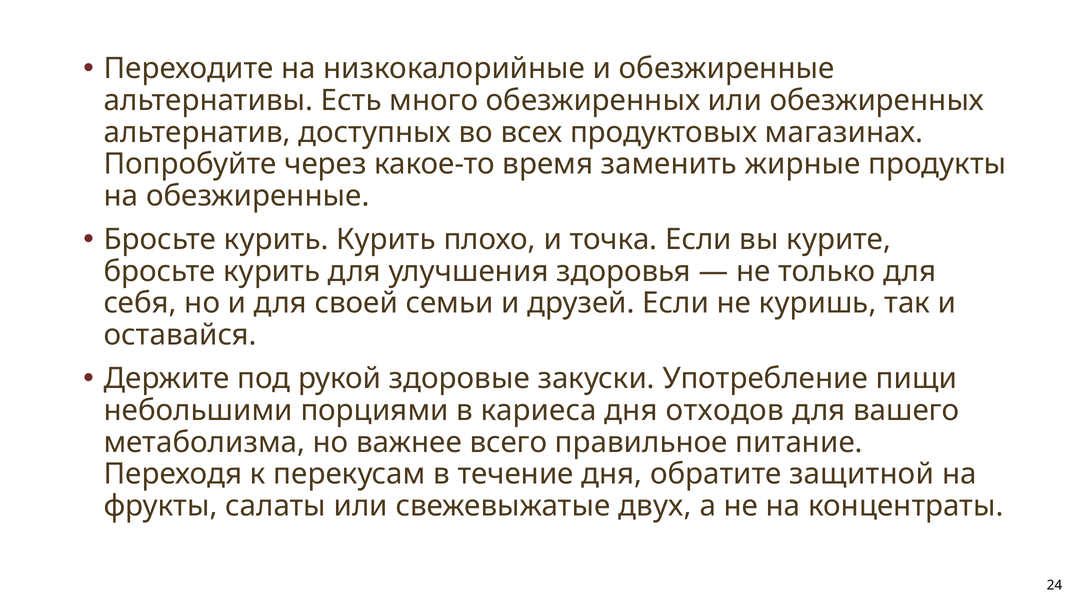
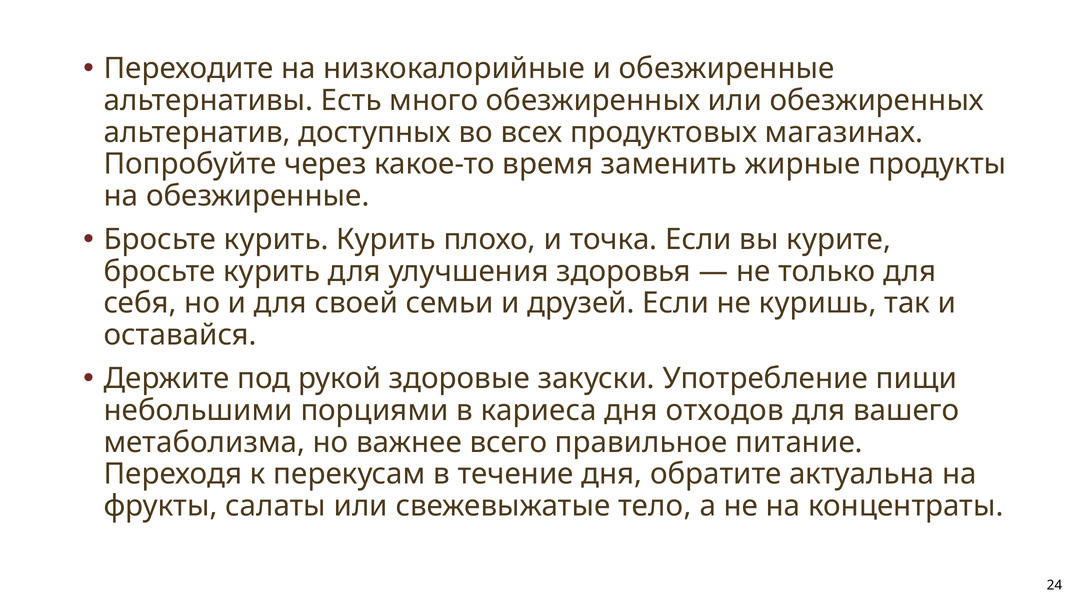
защитной: защитной -> актуальна (862, 474)
двух: двух -> тело (655, 506)
